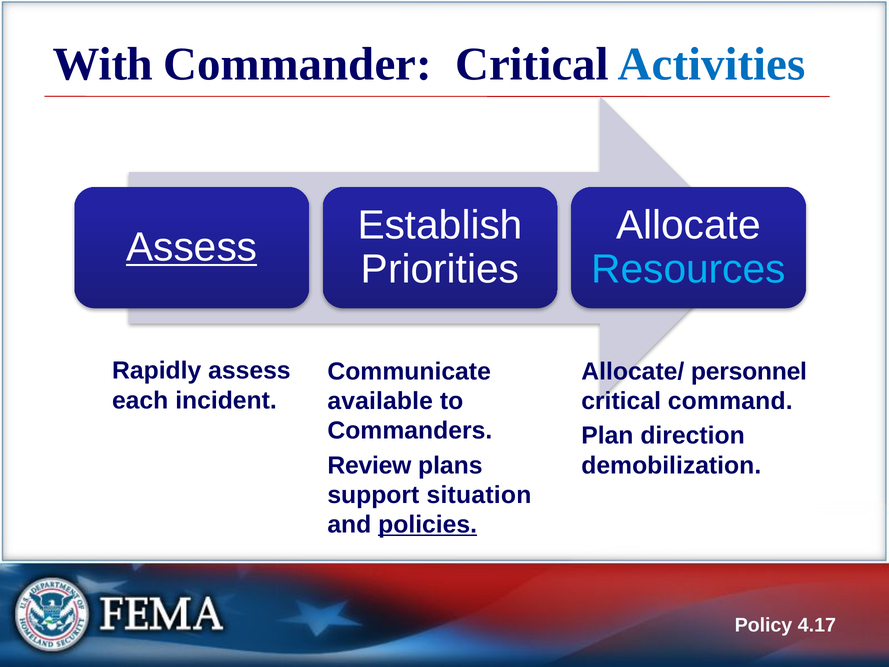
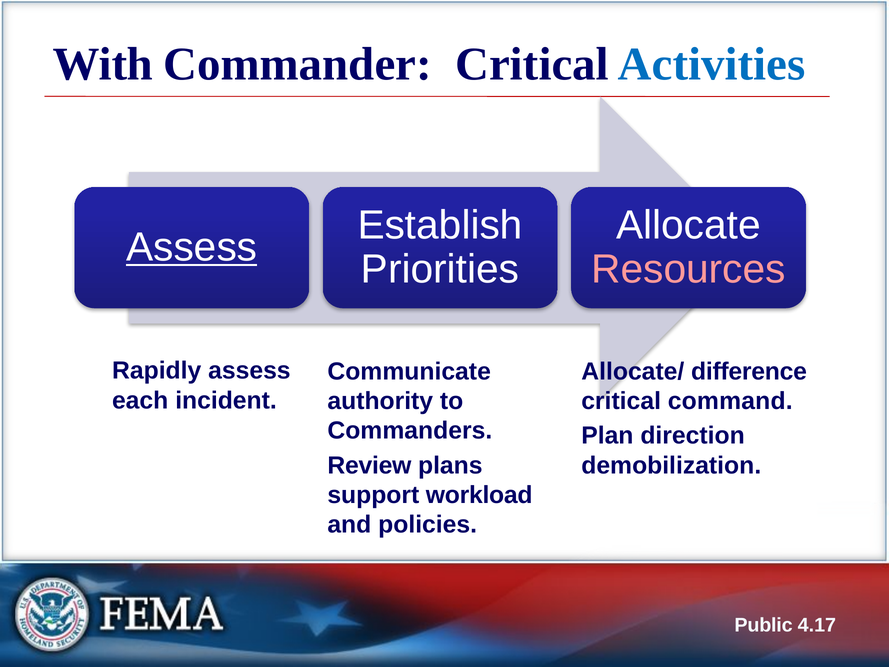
Resources colour: light blue -> pink (688, 269)
personnel: personnel -> difference (749, 371)
available: available -> authority (380, 401)
situation: situation -> workload (479, 495)
policies underline: present -> none (428, 524)
Policy: Policy -> Public (764, 625)
